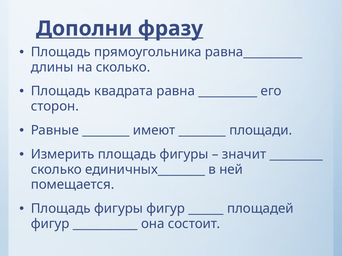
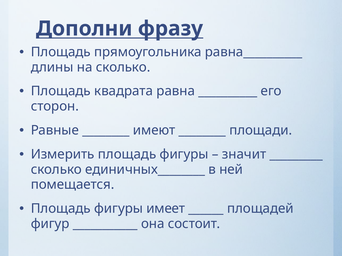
фигуры фигур: фигур -> имеет (166, 209)
